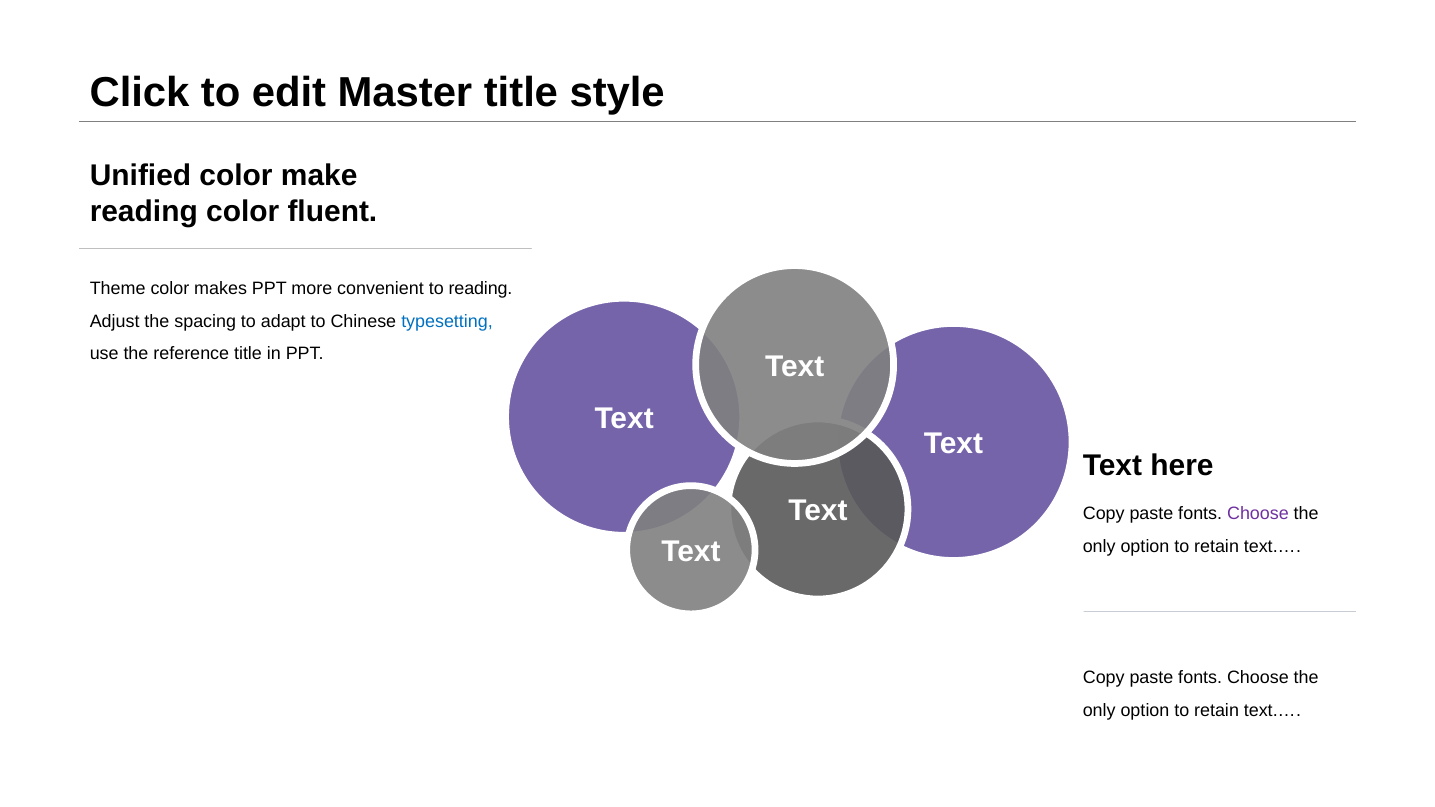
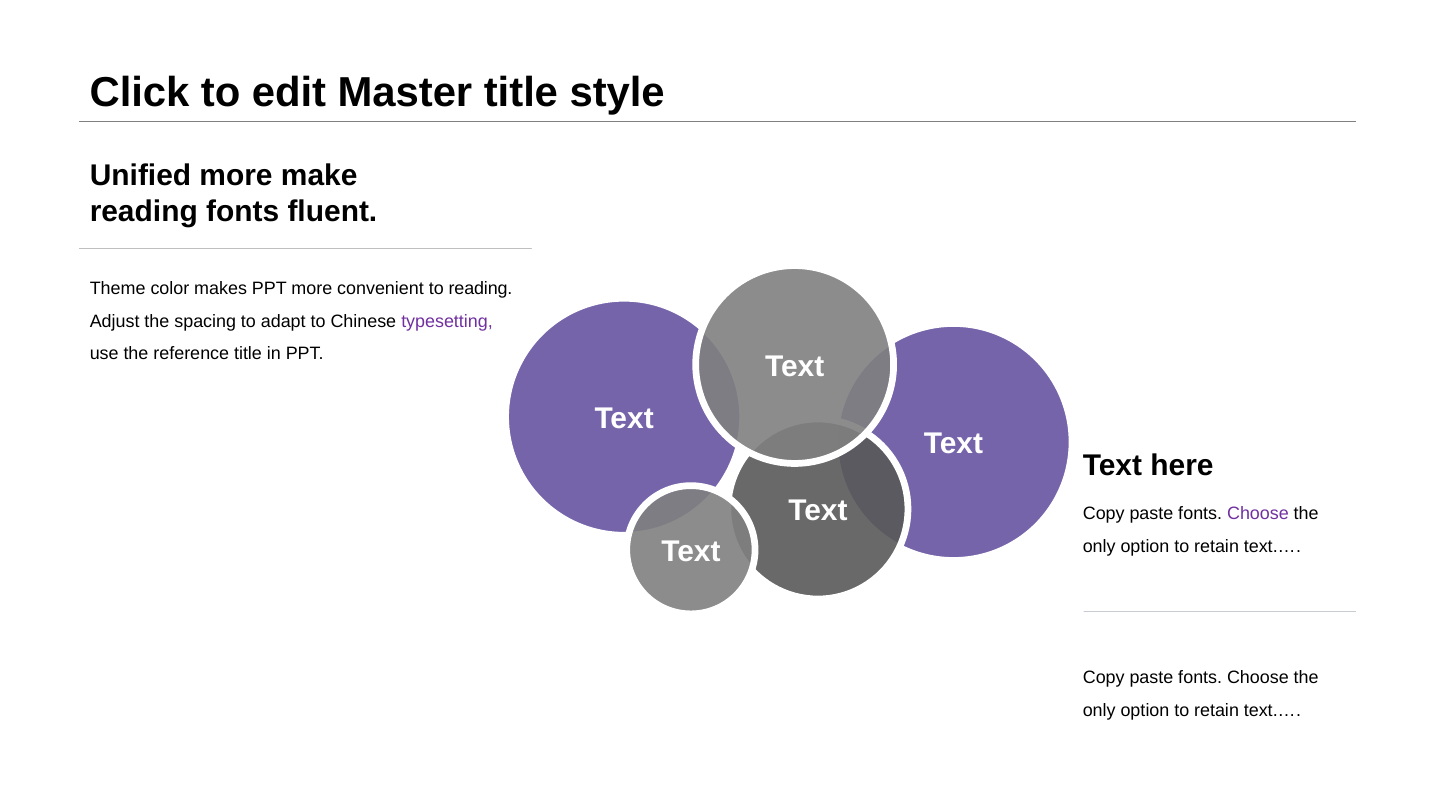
Unified color: color -> more (236, 176)
reading color: color -> fonts (243, 212)
typesetting colour: blue -> purple (447, 321)
